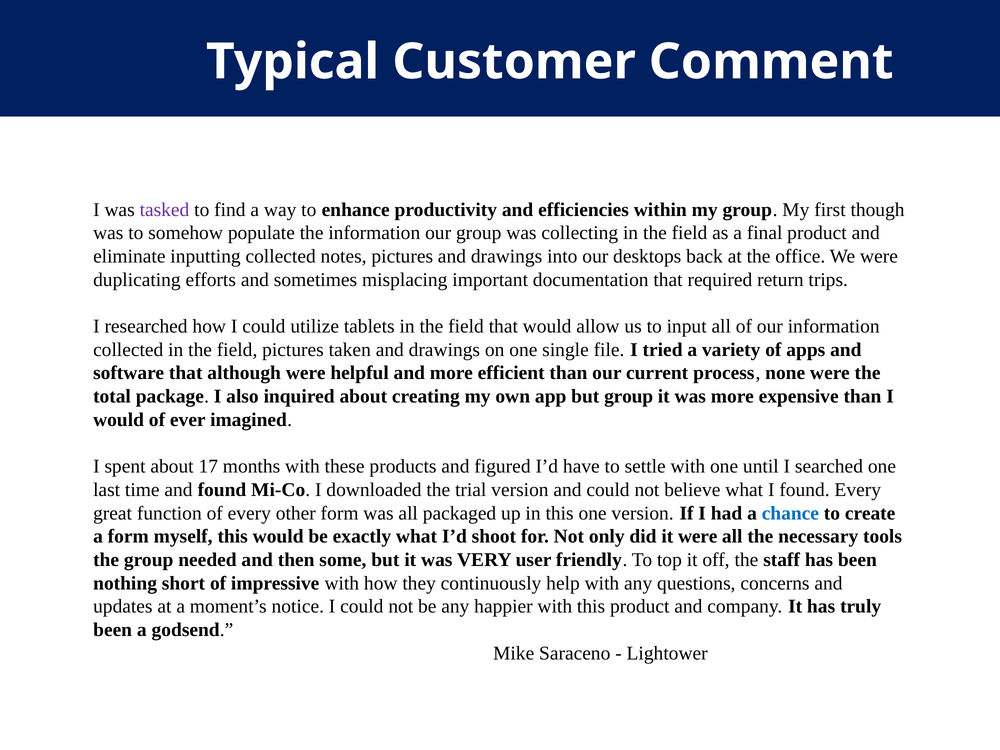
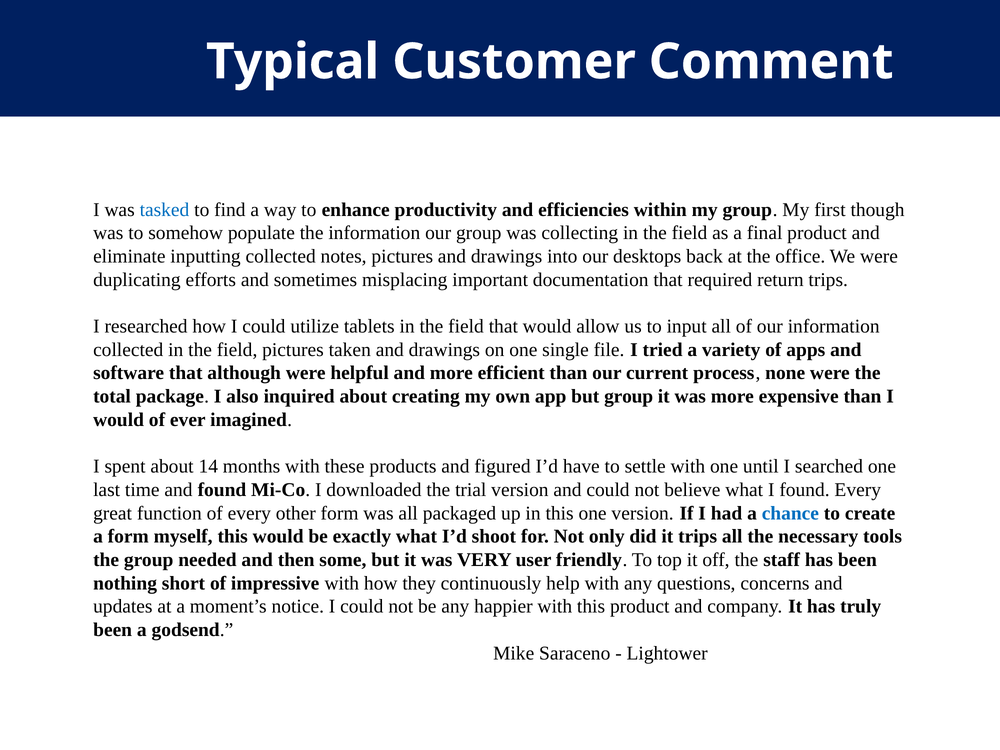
tasked colour: purple -> blue (164, 210)
17: 17 -> 14 (208, 466)
it were: were -> trips (698, 536)
